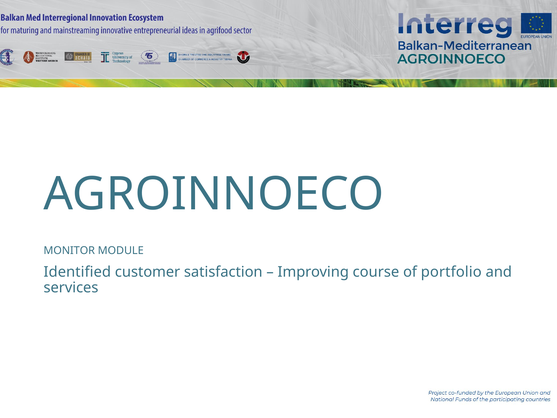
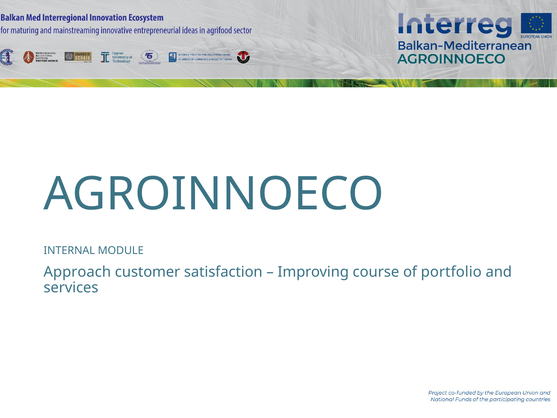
MONITOR: MONITOR -> INTERNAL (69, 250)
Identified: Identified -> Approach (77, 272)
